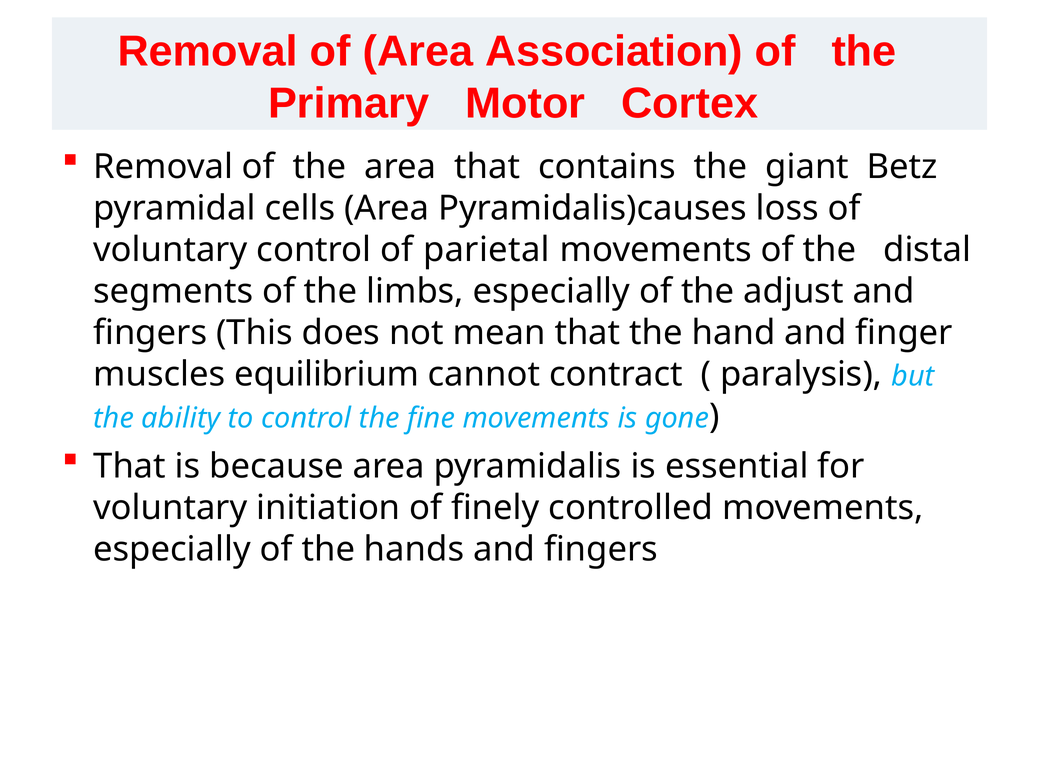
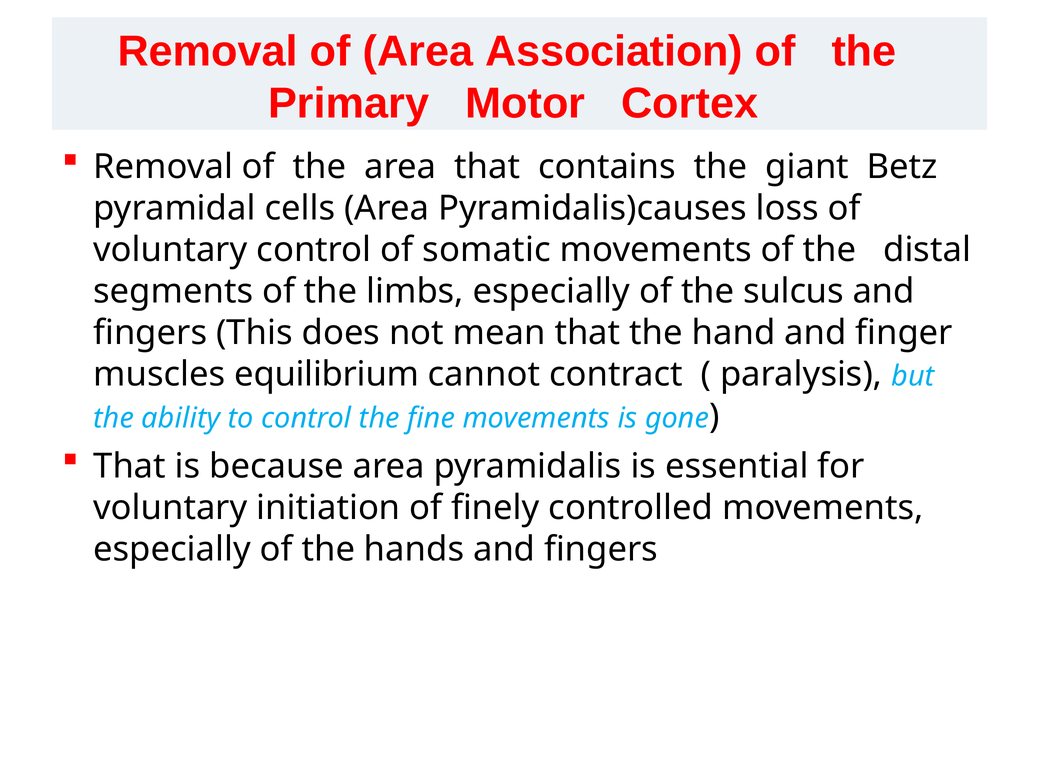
parietal: parietal -> somatic (487, 250)
adjust: adjust -> sulcus (794, 292)
